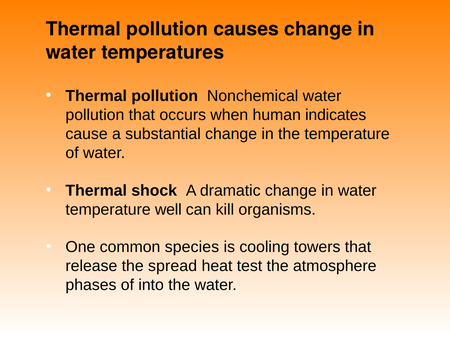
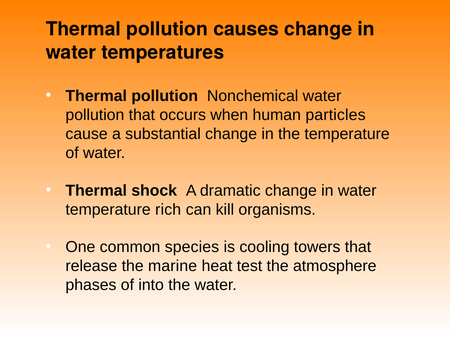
indicates: indicates -> particles (336, 115)
well: well -> rich (168, 209)
spread: spread -> marine (173, 266)
